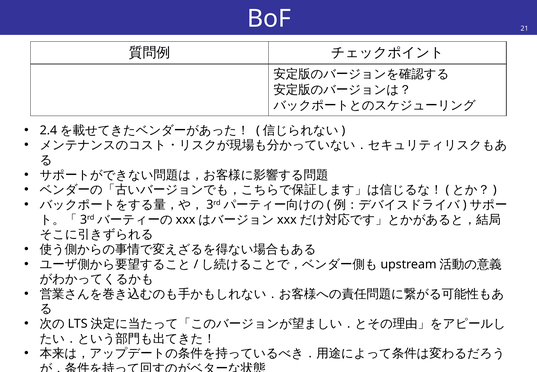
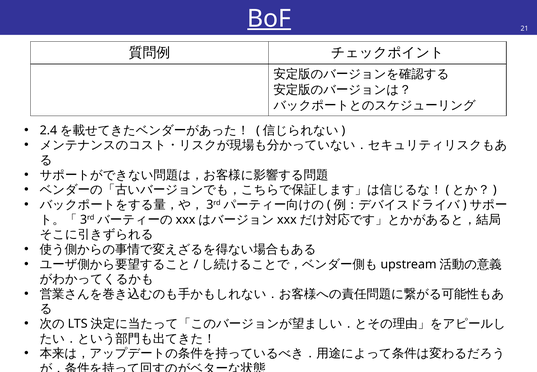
BoF underline: none -> present (269, 19)
